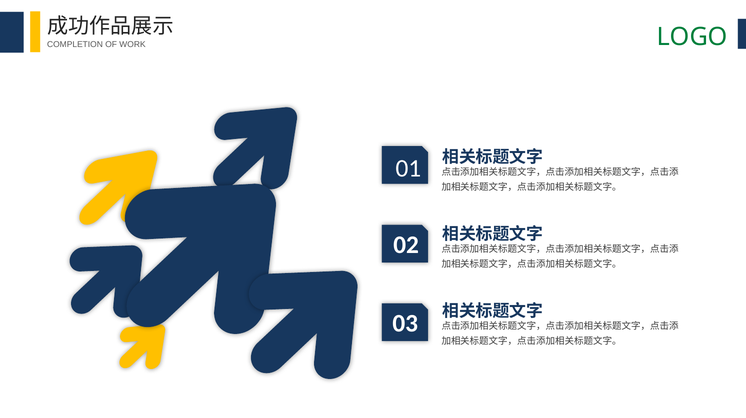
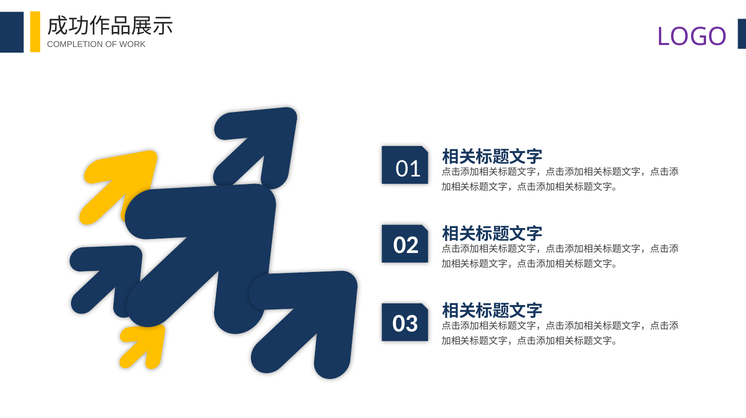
LOGO colour: green -> purple (692, 37)
